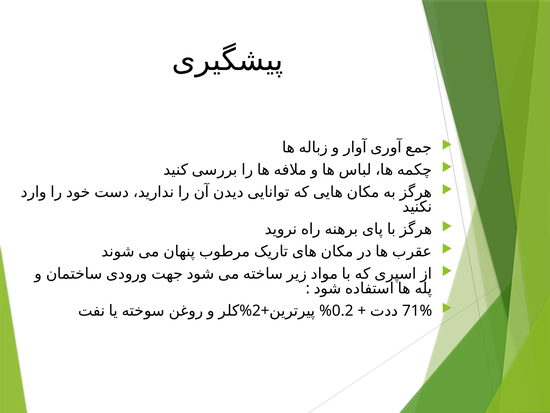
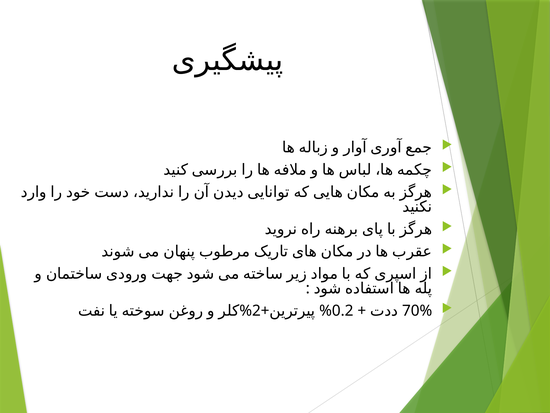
71%: 71% -> 70% (417, 311)
